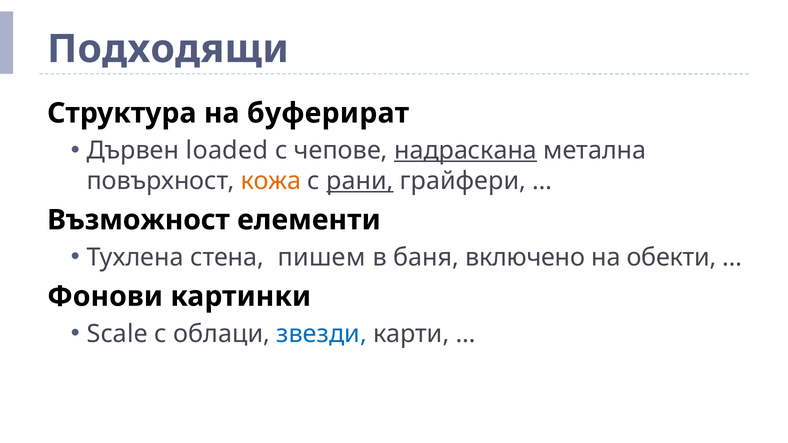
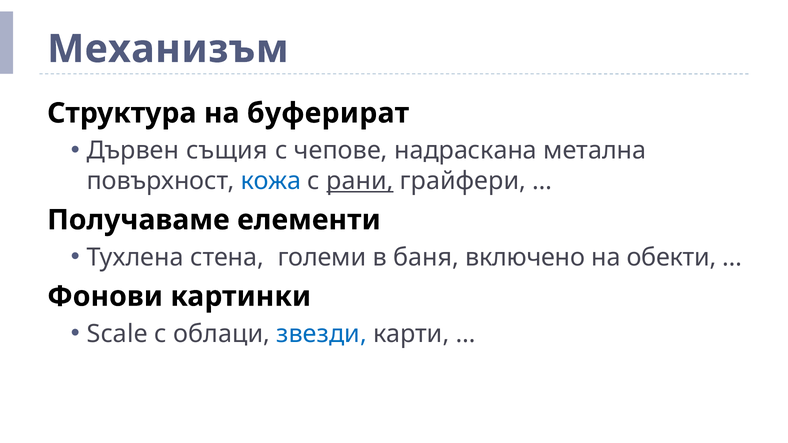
Подходящи: Подходящи -> Механизъм (168, 49)
loaded: loaded -> същия (227, 151)
надраскана underline: present -> none (466, 151)
кожа colour: orange -> blue (271, 181)
Възможност: Възможност -> Получаваме (138, 220)
пишем: пишем -> големи (322, 258)
